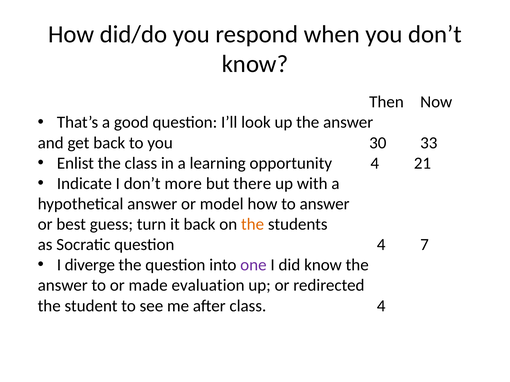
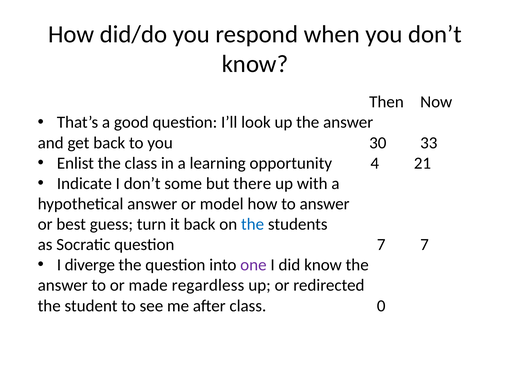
more: more -> some (183, 184)
the colour: orange -> blue (253, 225)
question 4: 4 -> 7 (381, 245)
evaluation: evaluation -> regardless (208, 286)
class 4: 4 -> 0 (381, 306)
